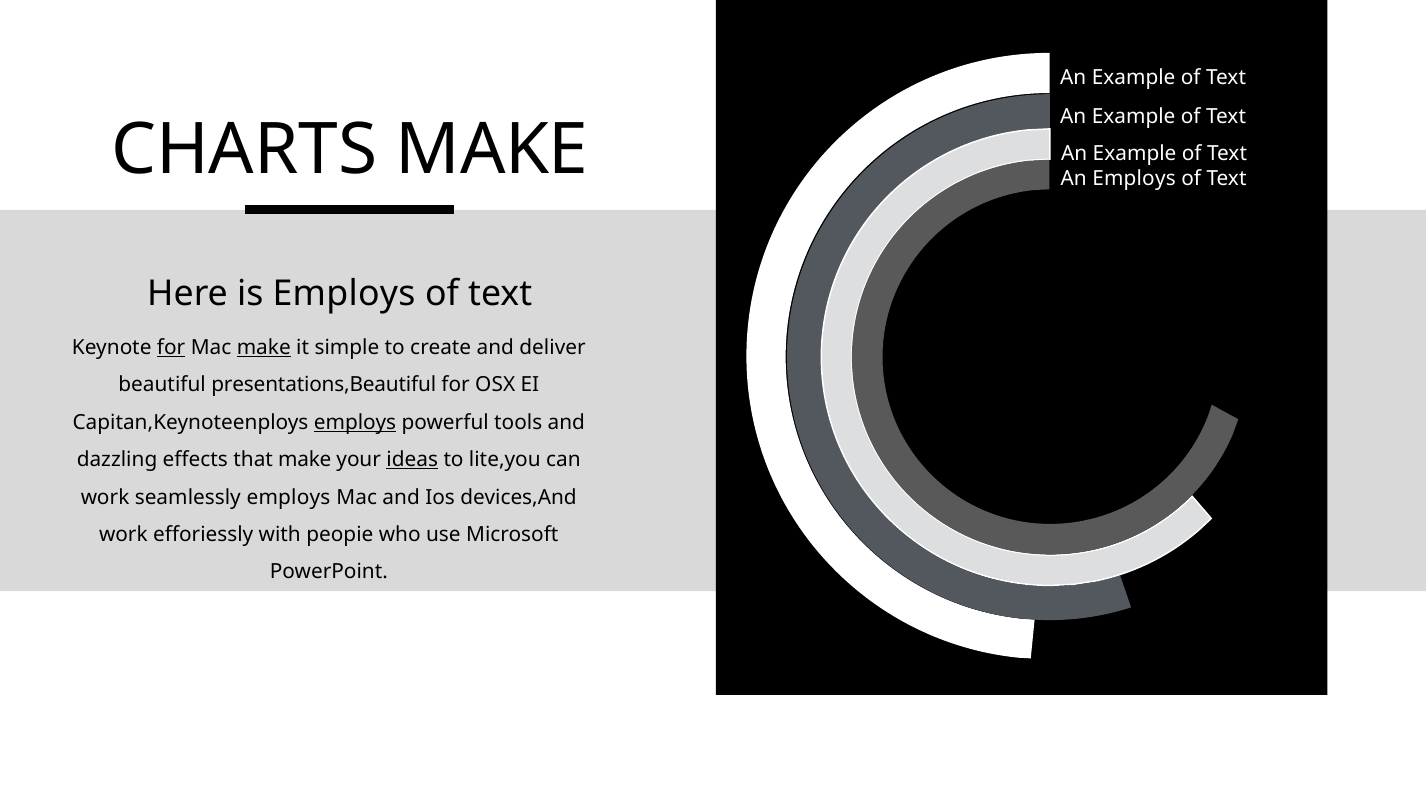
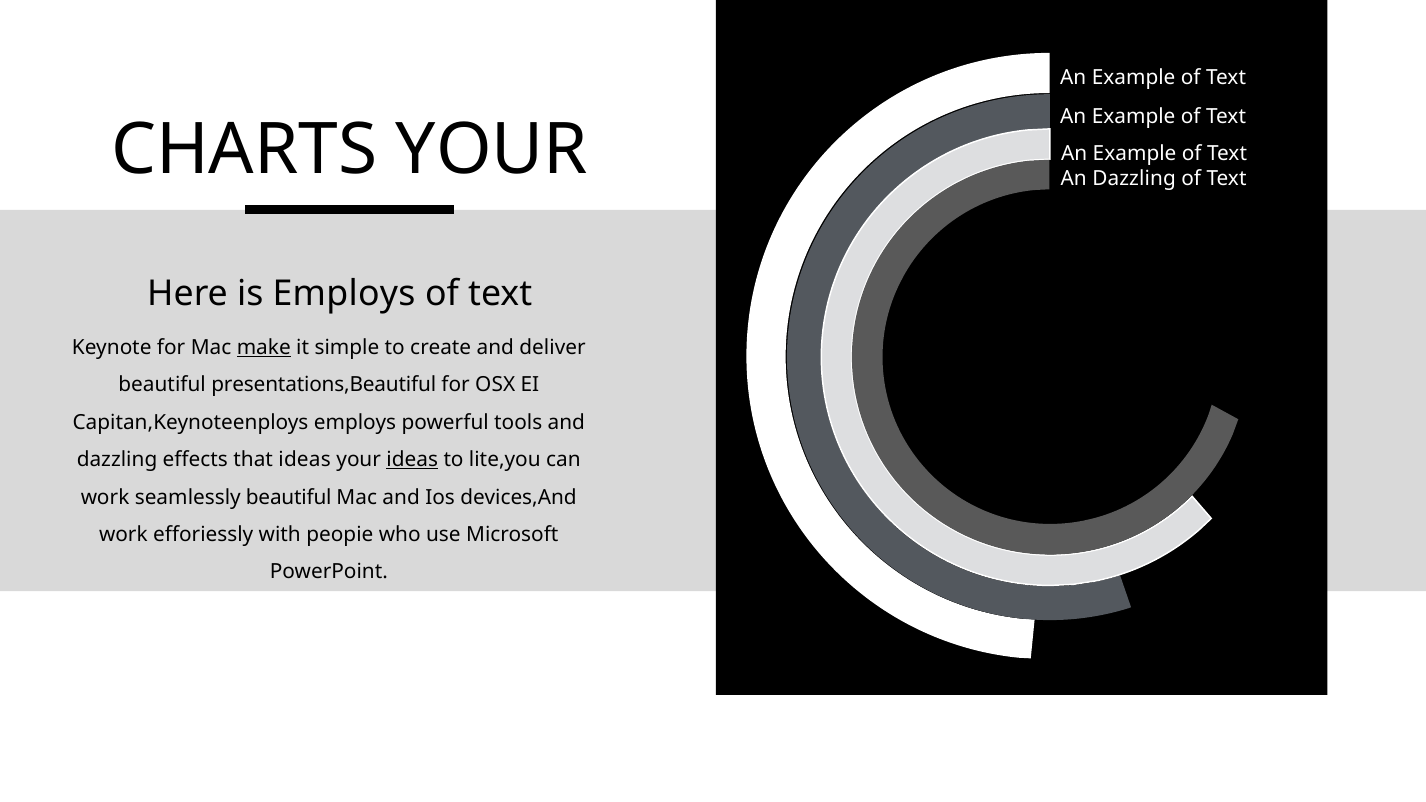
CHARTS MAKE: MAKE -> YOUR (492, 150)
An Employs: Employs -> Dazzling (1134, 179)
for underline: present -> none (171, 348)
employs underline: present -> none (355, 422)
that make: make -> ideas (305, 460)
seamlessly employs: employs -> beautiful (289, 497)
